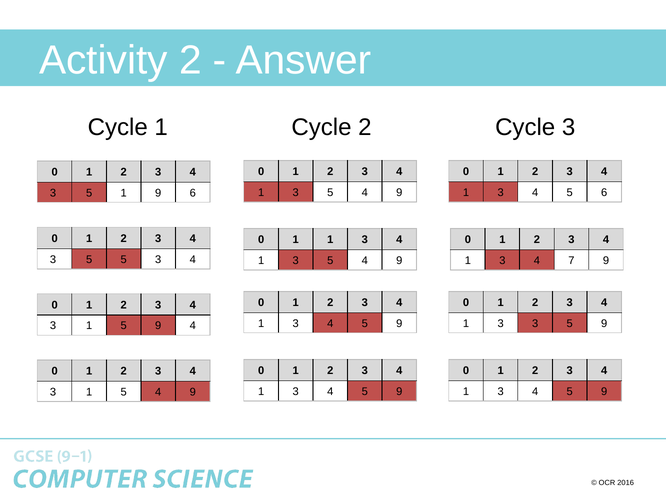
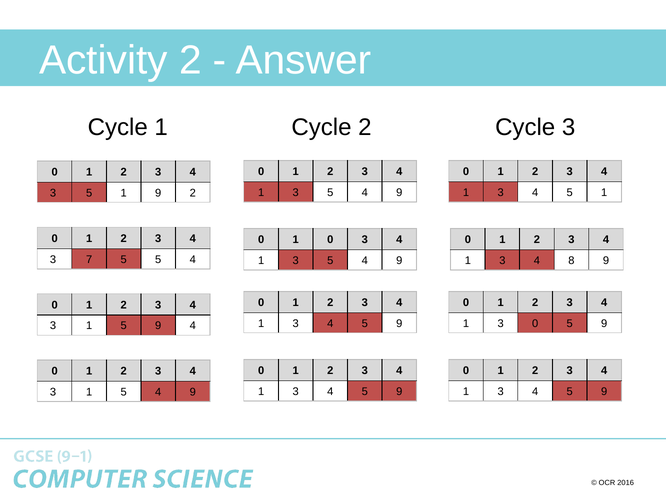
4 5 6: 6 -> 1 (604, 193)
9 6: 6 -> 2 (193, 193)
0 1 1: 1 -> 0 (330, 240)
5: 5 -> 7 (89, 260)
5 3: 3 -> 5 (158, 260)
7: 7 -> 8 (571, 261)
3 3: 3 -> 0 (535, 324)
